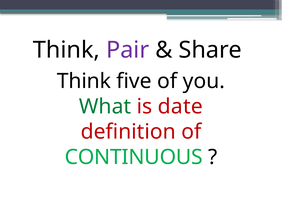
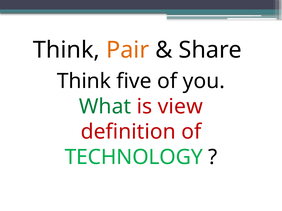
Pair colour: purple -> orange (128, 50)
date: date -> view (180, 107)
CONTINUOUS: CONTINUOUS -> TECHNOLOGY (134, 157)
